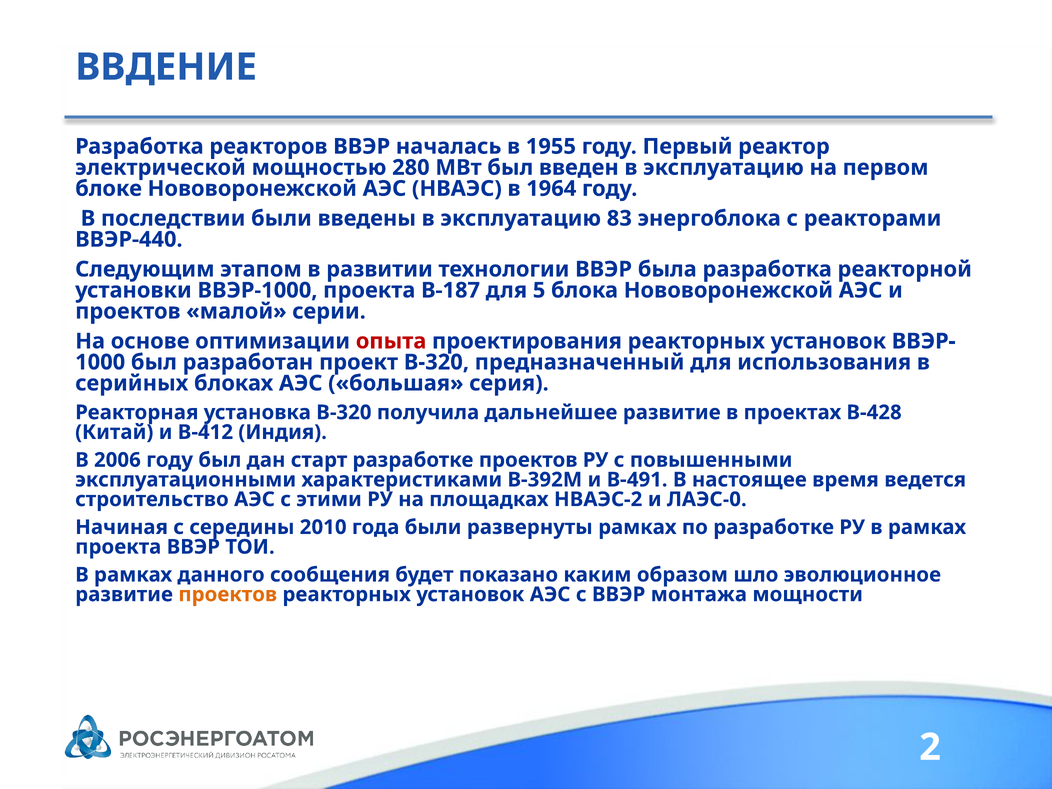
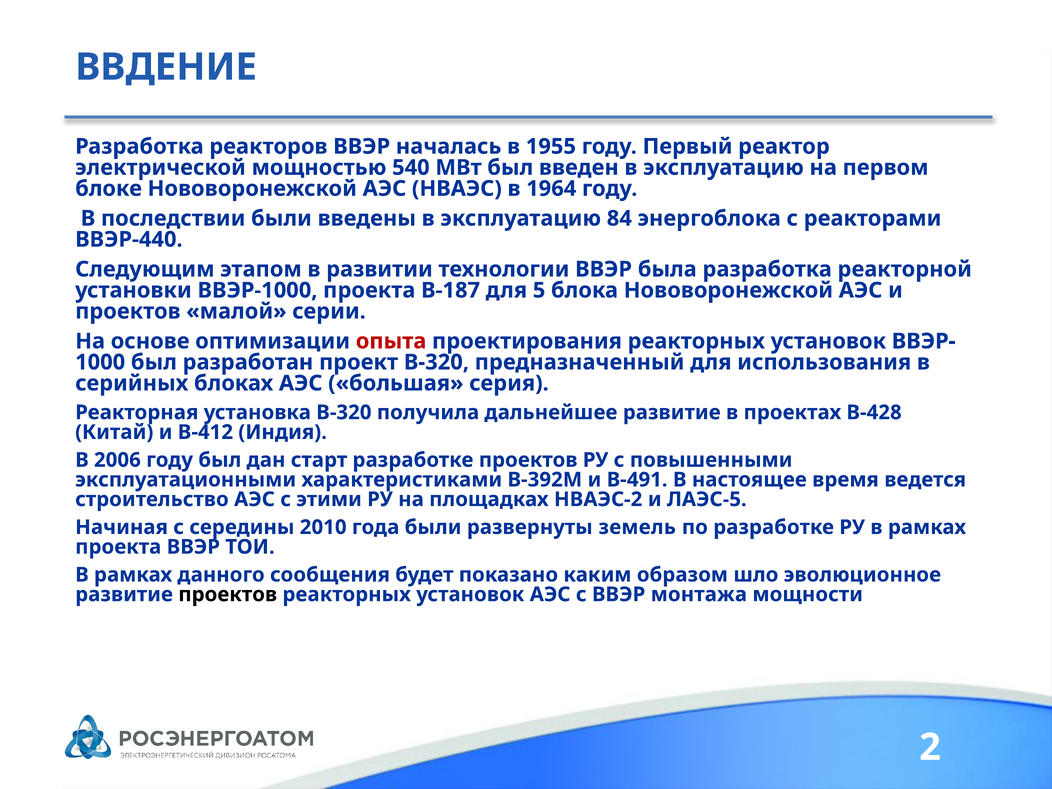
280: 280 -> 540 (411, 168)
83: 83 -> 84 (619, 218)
ЛАЭС-0: ЛАЭС-0 -> ЛАЭС-5 (707, 499)
развернуты рамках: рамках -> земель (637, 527)
проектов colour: orange -> black (228, 594)
